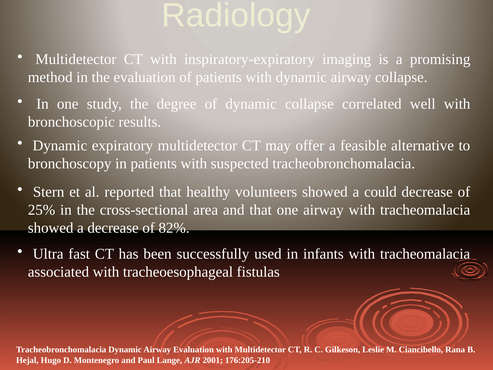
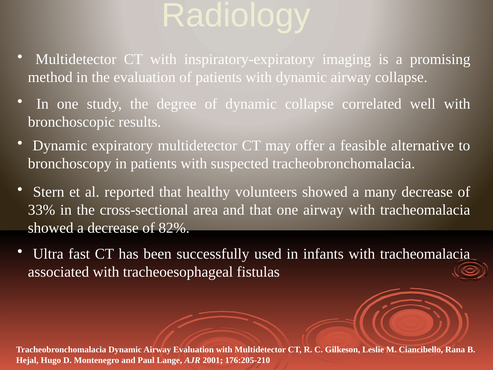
could: could -> many (380, 192)
25%: 25% -> 33% (42, 210)
